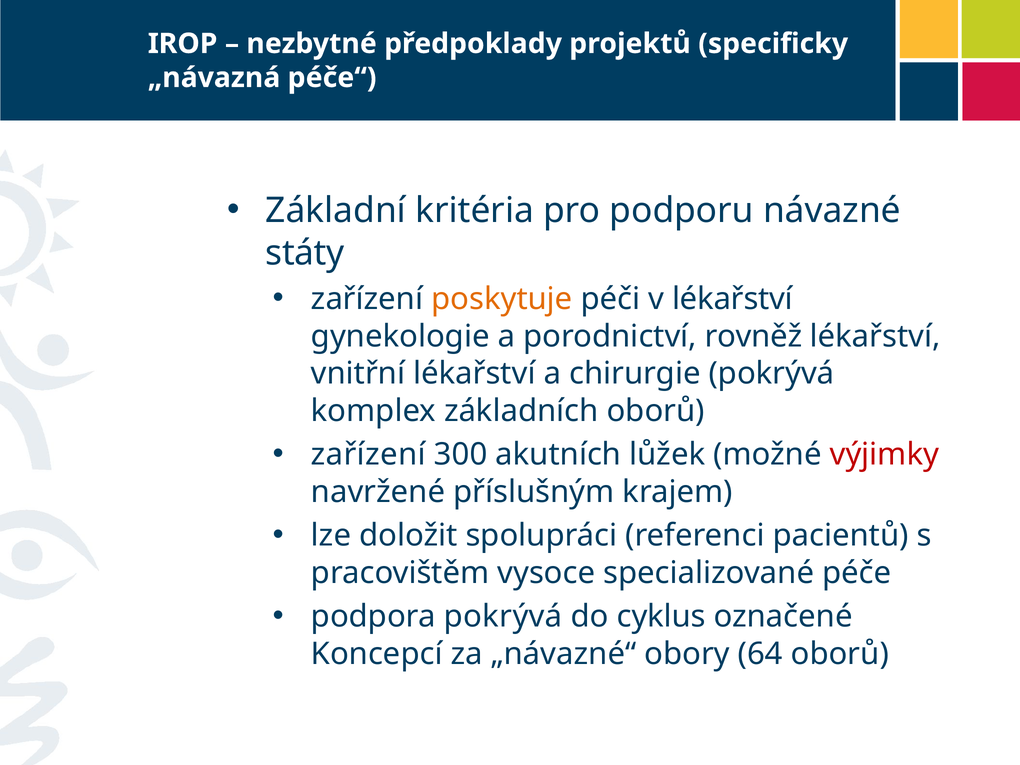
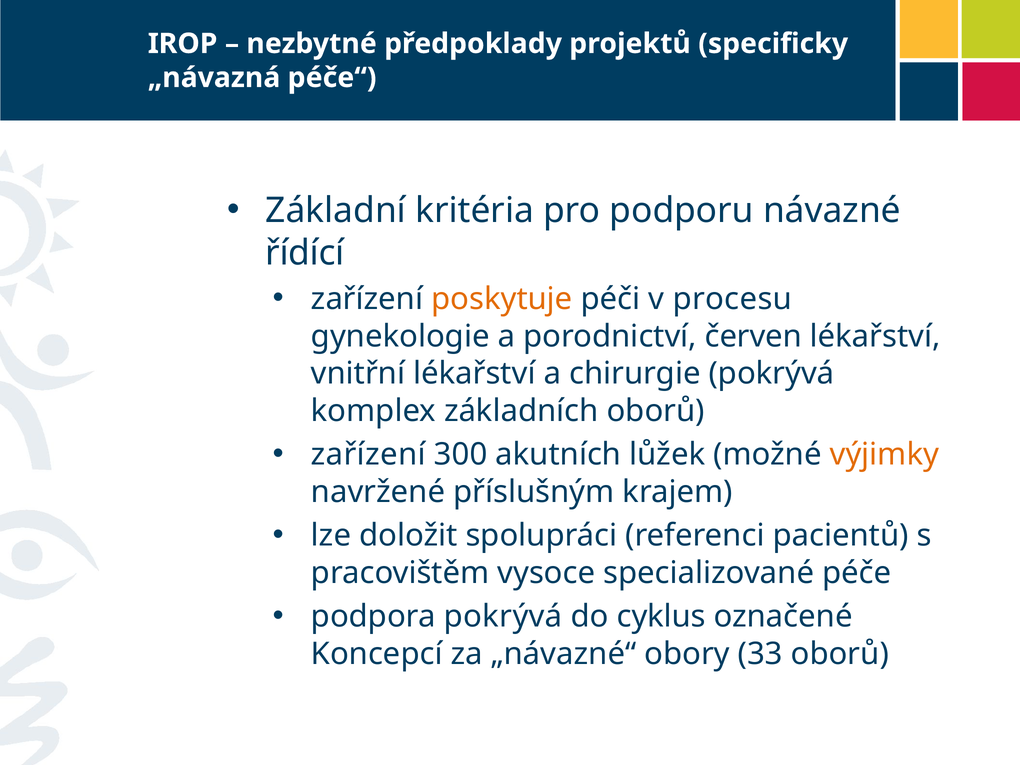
státy: státy -> řídící (305, 253)
v lékařství: lékařství -> procesu (732, 299)
rovněž: rovněž -> červen (753, 336)
výjimky colour: red -> orange (884, 455)
64: 64 -> 33 (760, 654)
